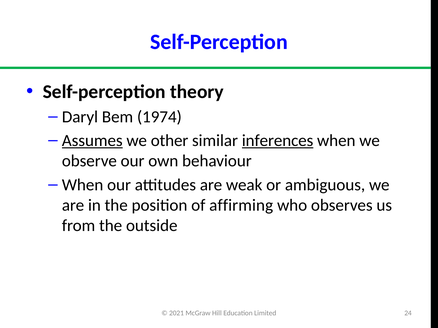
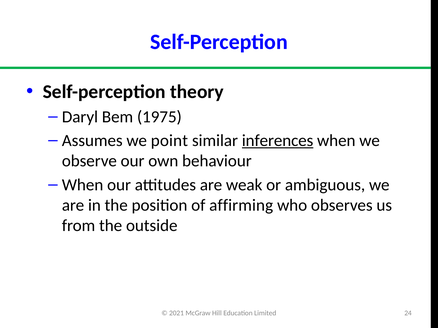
1974: 1974 -> 1975 (159, 117)
Assumes underline: present -> none (92, 141)
other: other -> point (169, 141)
